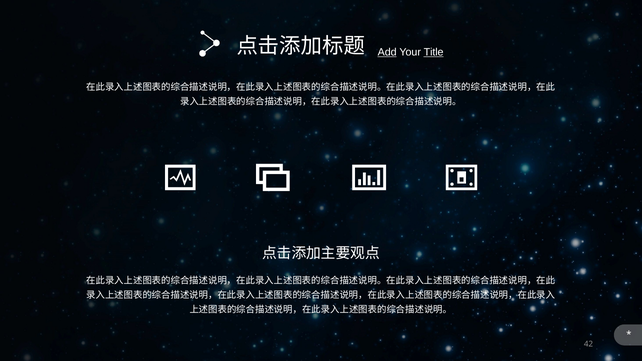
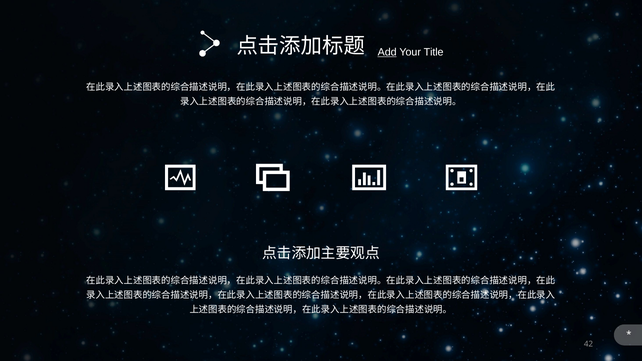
Title underline: present -> none (434, 52)
